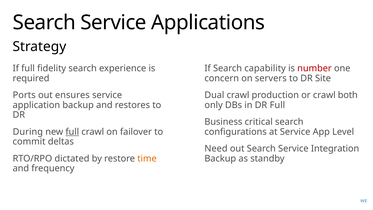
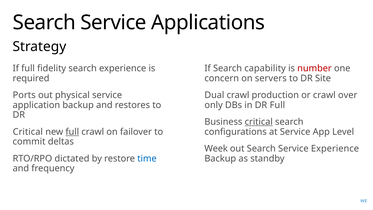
ensures: ensures -> physical (72, 95)
both: both -> over (348, 95)
critical underline: none -> present (259, 122)
During: During -> Critical (28, 132)
Need: Need -> Week (216, 148)
Service Integration: Integration -> Experience (335, 148)
time colour: orange -> blue (147, 158)
